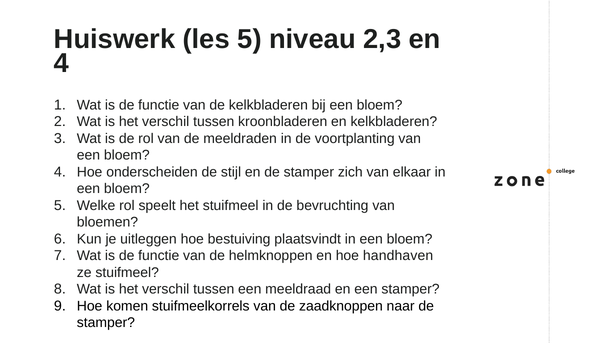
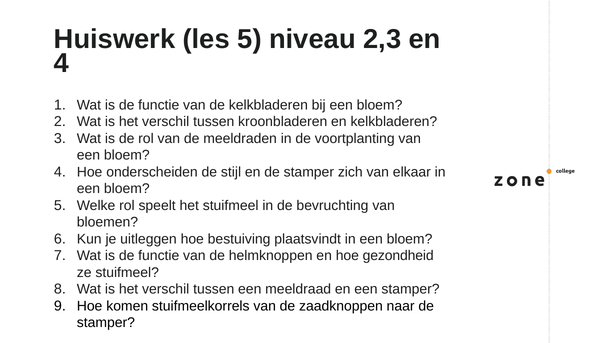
handhaven: handhaven -> gezondheid (398, 256)
